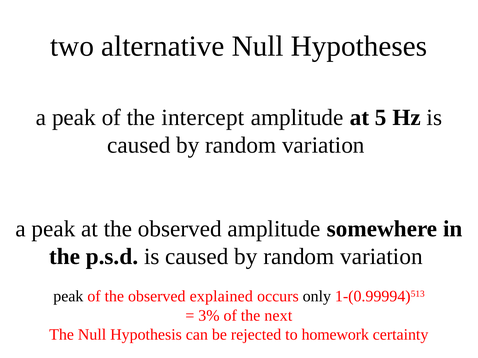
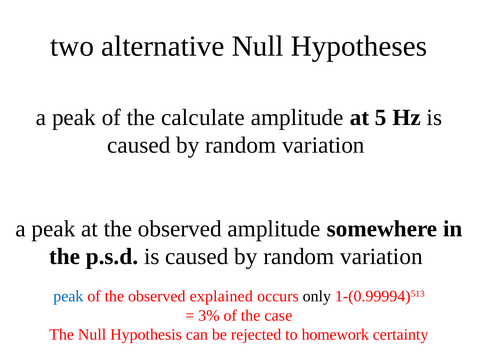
intercept: intercept -> calculate (203, 118)
peak colour: black -> blue (68, 297)
next: next -> case (278, 316)
